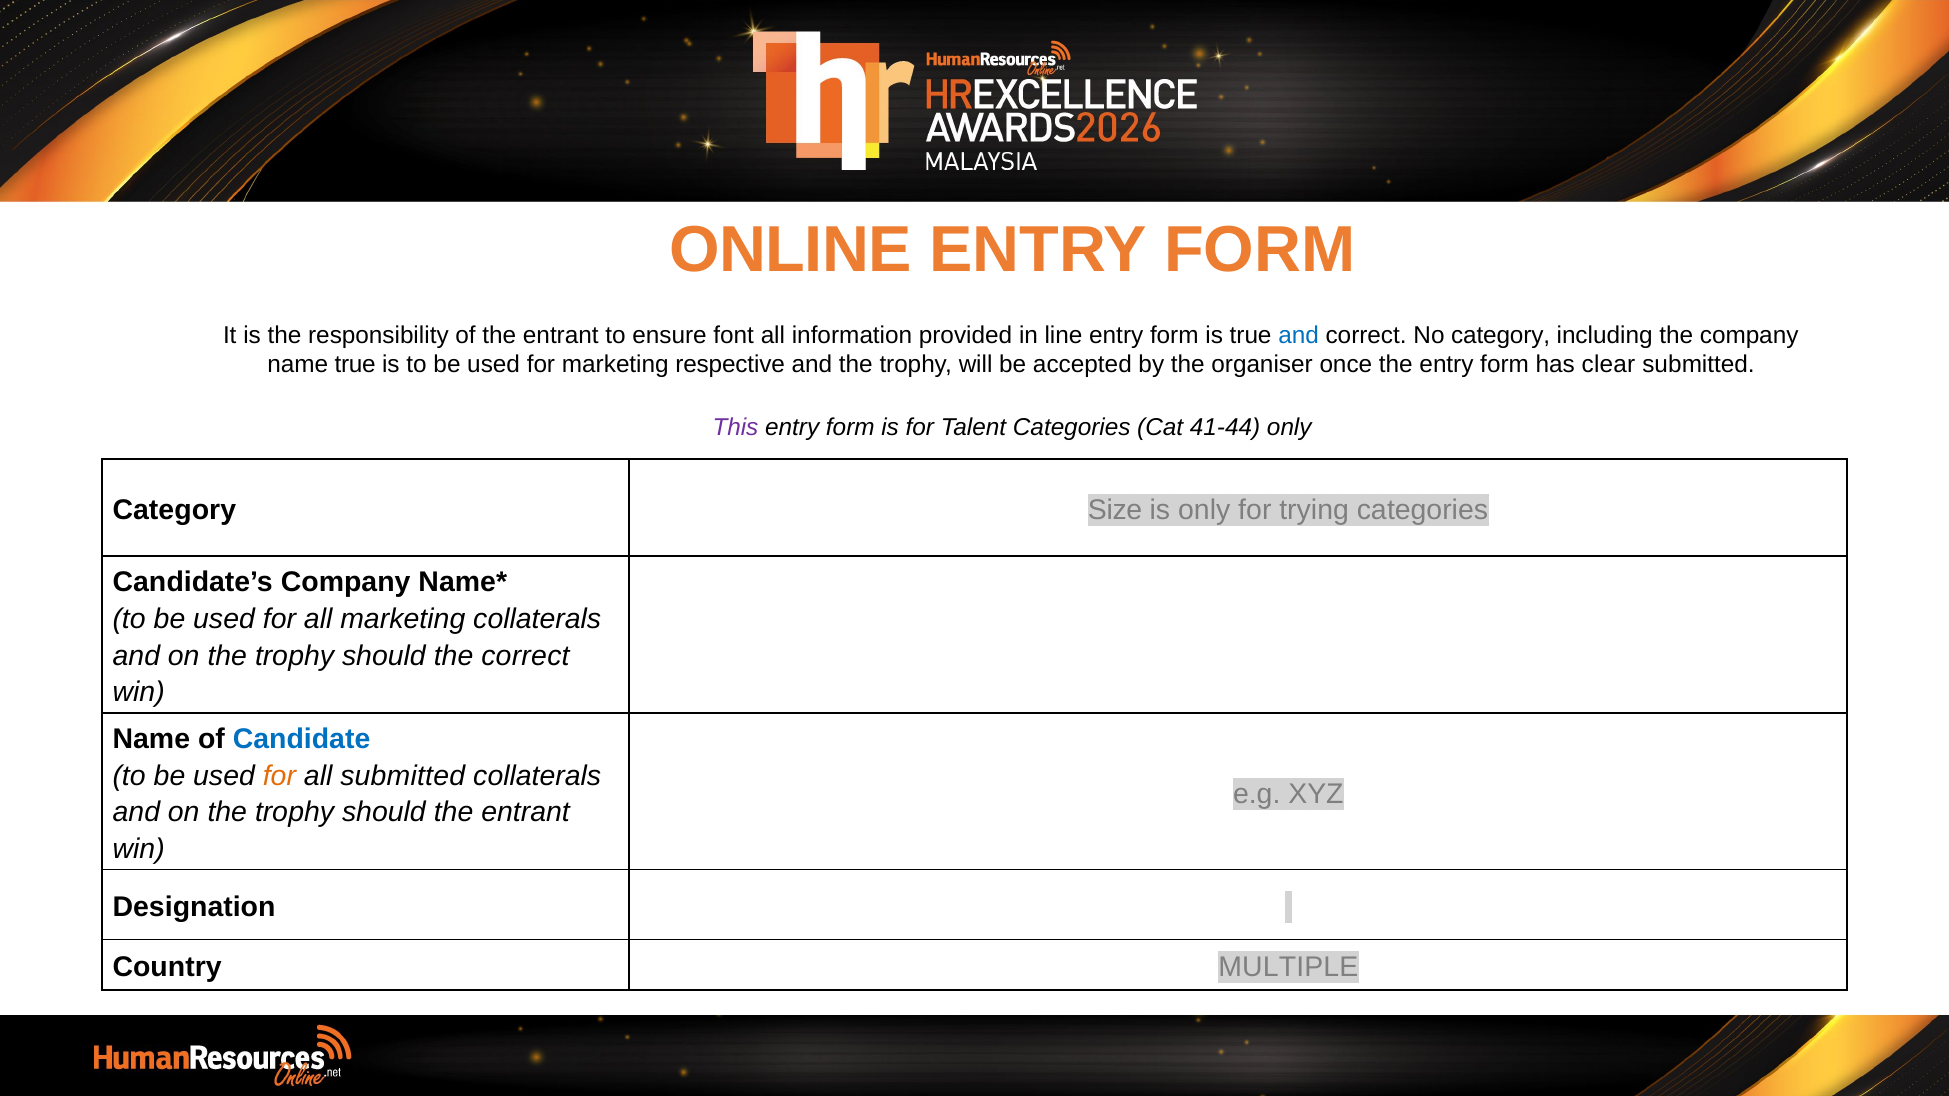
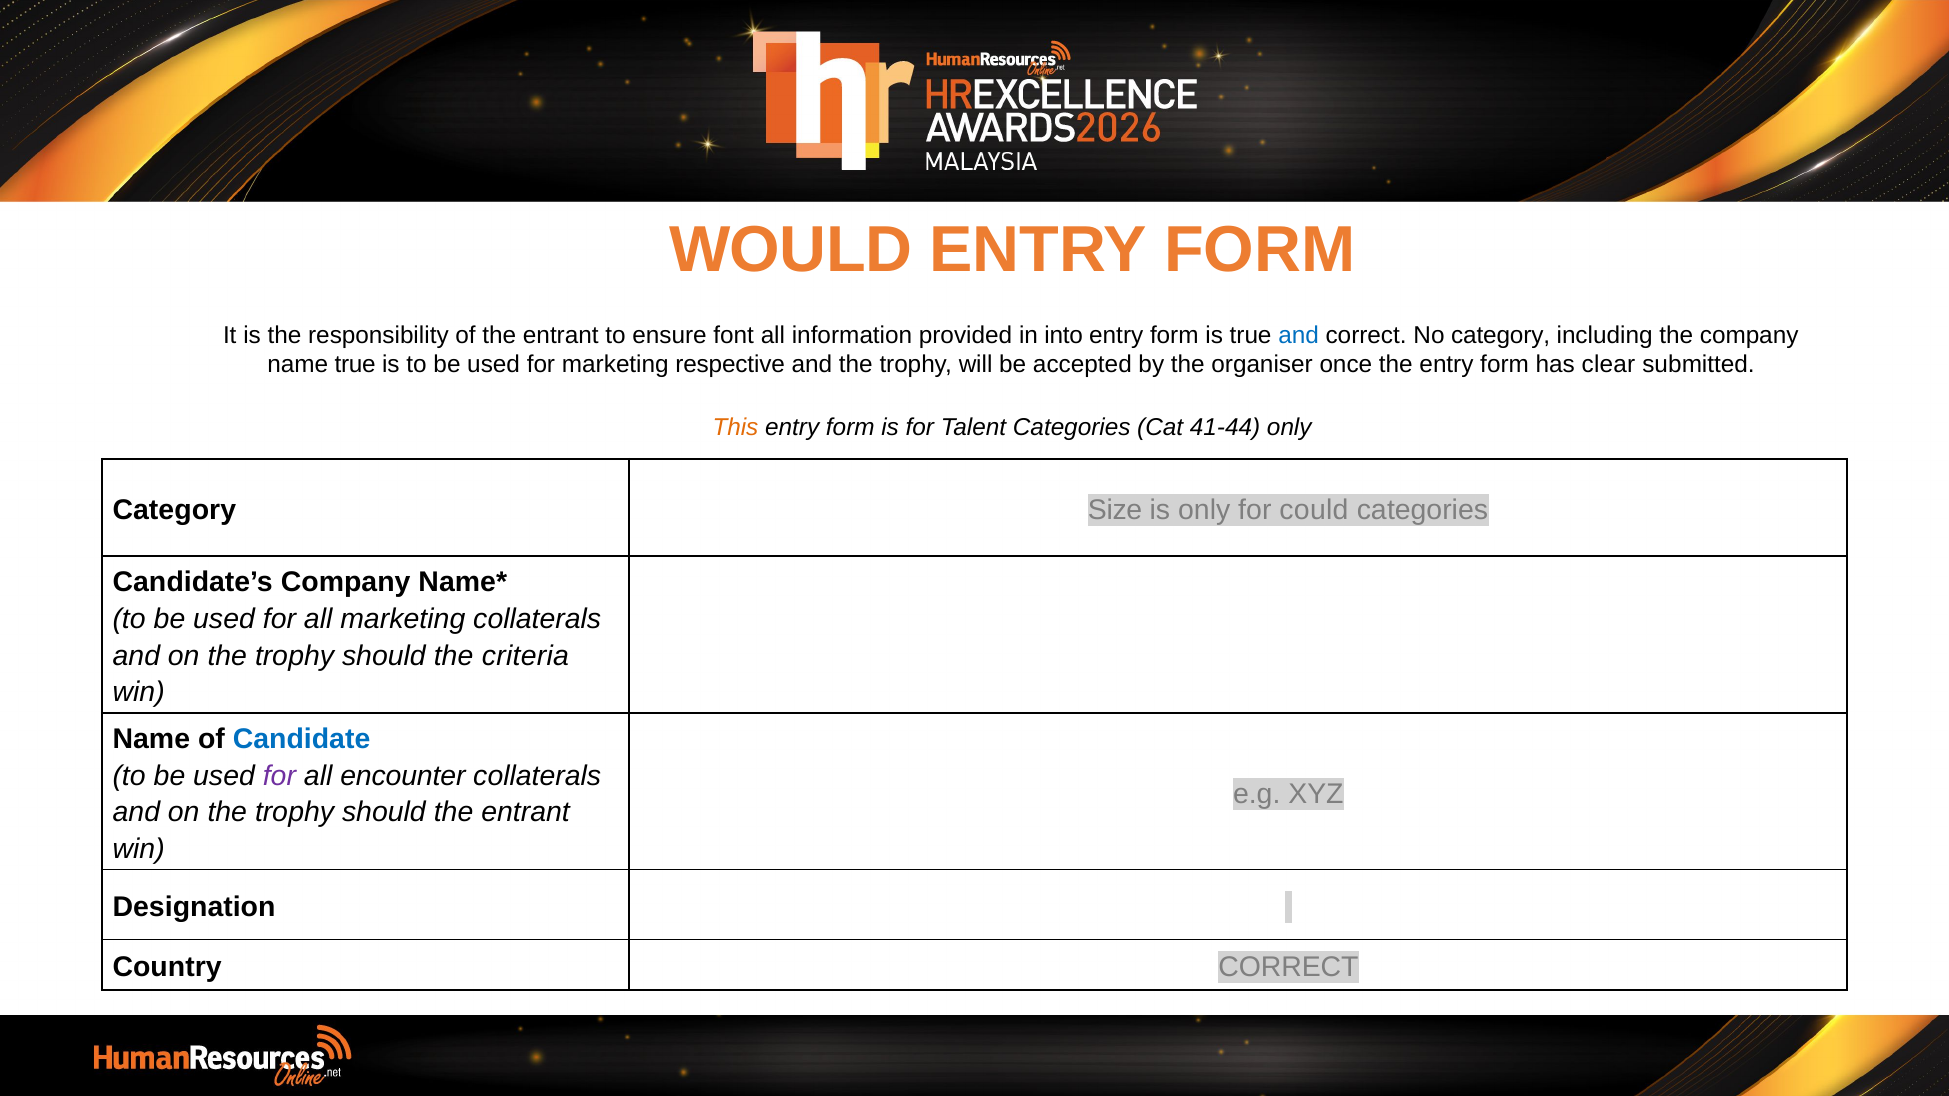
ONLINE: ONLINE -> WOULD (791, 250)
line: line -> into (1064, 335)
This colour: purple -> orange (736, 428)
trying: trying -> could (1314, 510)
the correct: correct -> criteria (525, 656)
for colour: orange -> purple (279, 776)
all submitted: submitted -> encounter (403, 776)
Country MULTIPLE: MULTIPLE -> CORRECT (1288, 968)
